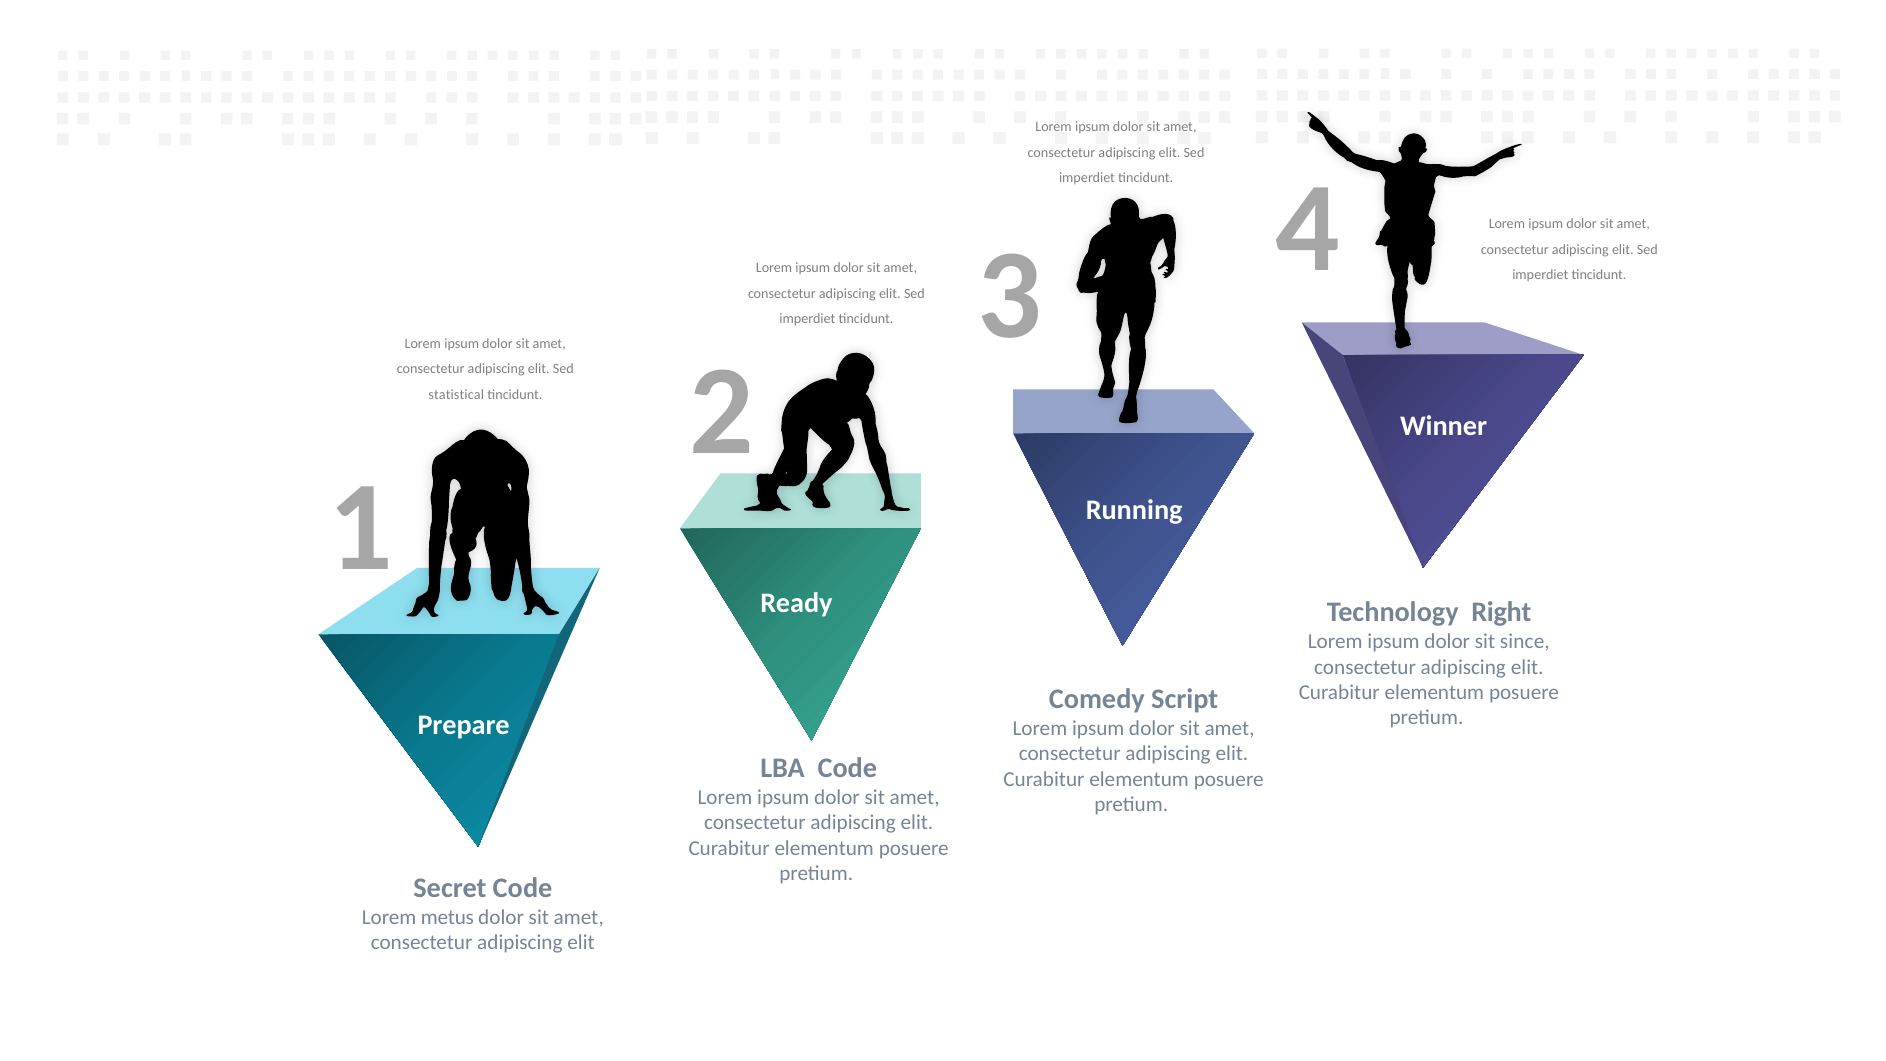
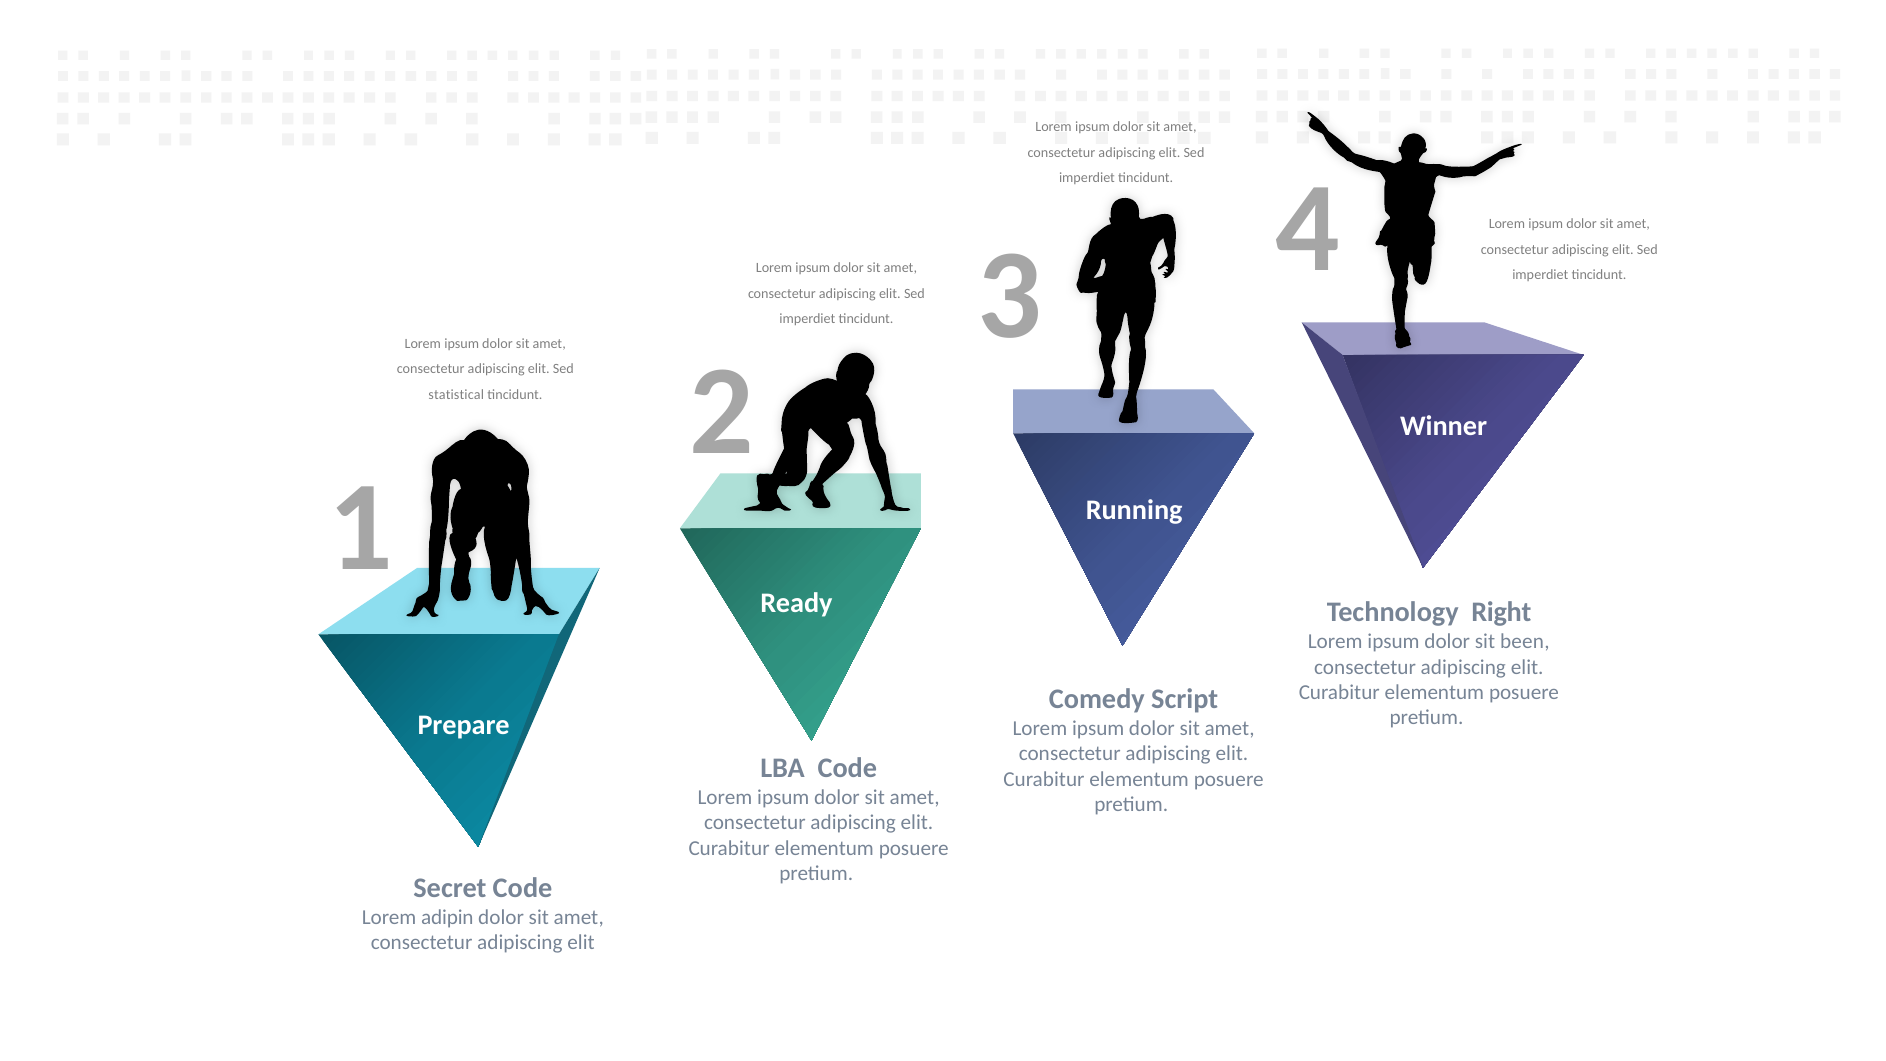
since: since -> been (1525, 642)
metus: metus -> adipin (447, 917)
